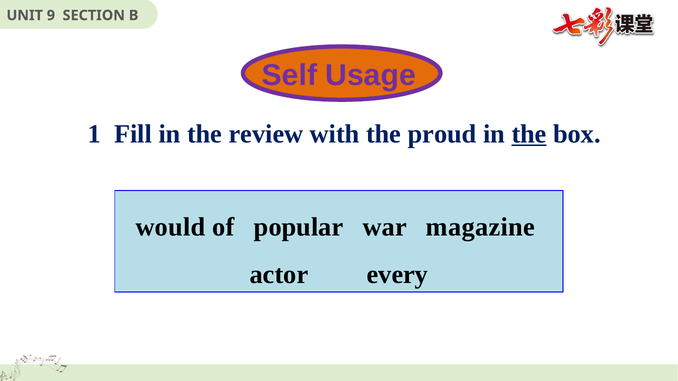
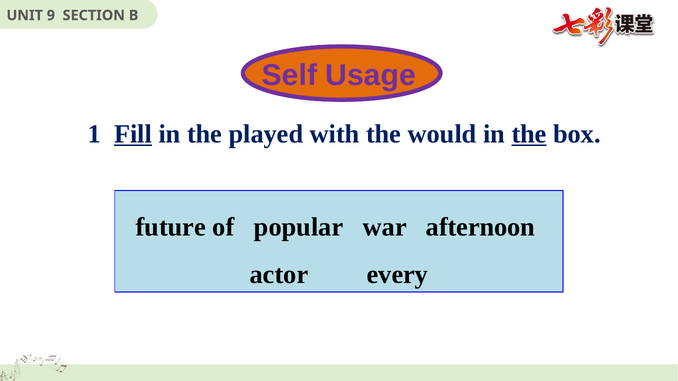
Fill underline: none -> present (133, 134)
review: review -> played (266, 134)
proud: proud -> would (442, 134)
would: would -> future (171, 228)
magazine: magazine -> afternoon (481, 228)
